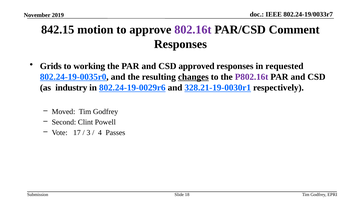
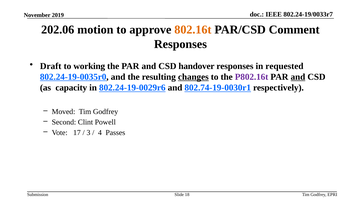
842.15: 842.15 -> 202.06 (58, 30)
802.16t colour: purple -> orange (193, 30)
Grids: Grids -> Draft (51, 66)
approved: approved -> handover (196, 66)
and underline: none -> present (298, 77)
industry: industry -> capacity (71, 88)
328.21-19-0030r1: 328.21-19-0030r1 -> 802.74-19-0030r1 (218, 88)
